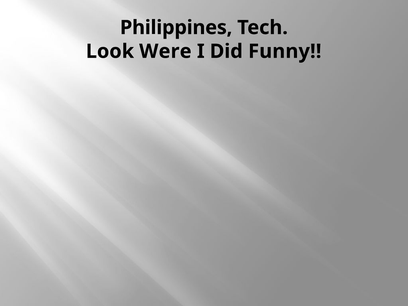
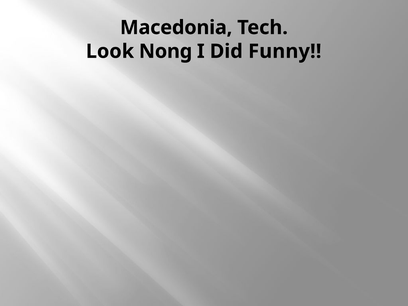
Philippines: Philippines -> Macedonia (176, 28)
Were: Were -> Nong (166, 51)
